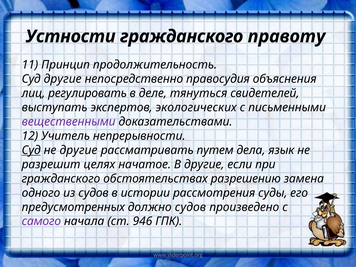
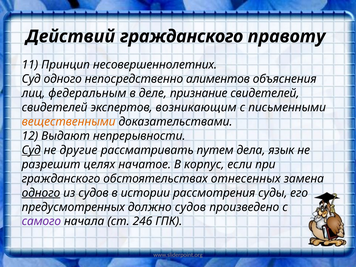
Устности: Устности -> Действий (70, 36)
продолжительность: продолжительность -> несовершеннолетних (155, 65)
Суд другие: другие -> одного (63, 79)
правосудия: правосудия -> алиментов (218, 79)
регулировать: регулировать -> федеральным (87, 93)
тянуться: тянуться -> признание (199, 93)
выступать: выступать -> свидетелей (55, 107)
экологических: экологических -> возникающим (196, 107)
вещественными colour: purple -> orange (69, 122)
Учитель: Учитель -> Выдают (66, 136)
В другие: другие -> корпус (204, 164)
разрешению: разрешению -> отнесенных (246, 179)
одного underline: none -> present (41, 193)
946: 946 -> 246 (142, 221)
